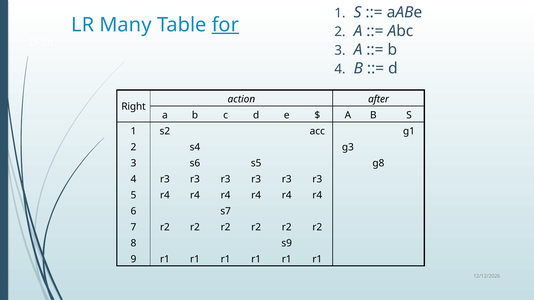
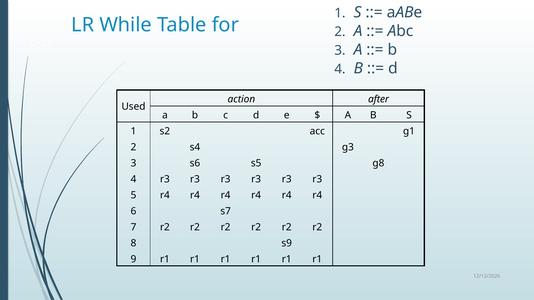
Many: Many -> While (126, 25)
for underline: present -> none (225, 25)
Right: Right -> Used (133, 107)
